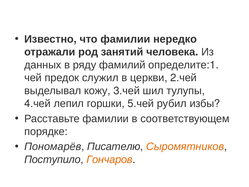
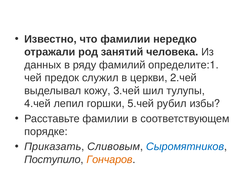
Пономарёв: Пономарёв -> Приказать (53, 146)
Писателю: Писателю -> Сливовым (114, 146)
Сыромятников colour: orange -> blue (185, 146)
